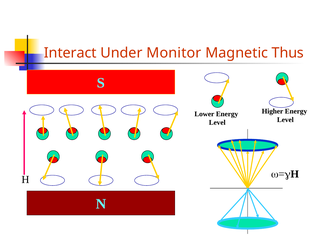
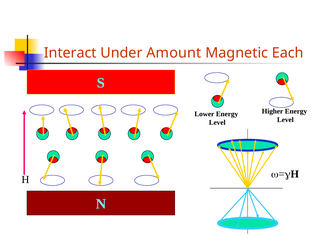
Monitor: Monitor -> Amount (174, 53)
Thus: Thus -> Each (288, 53)
